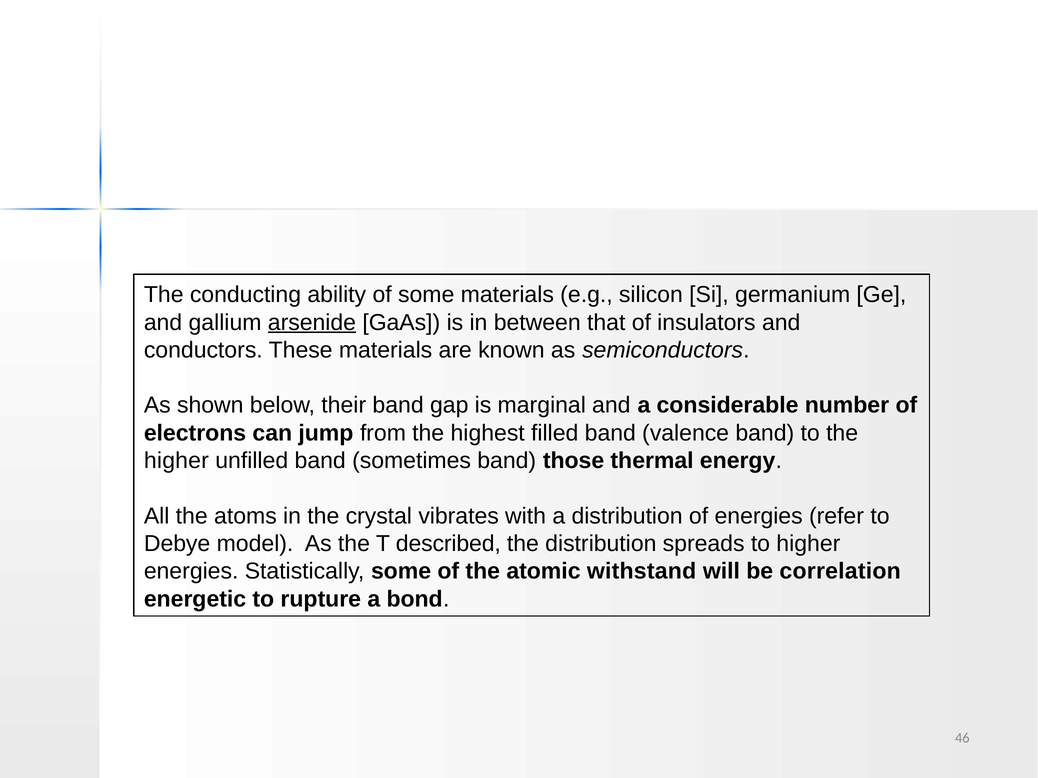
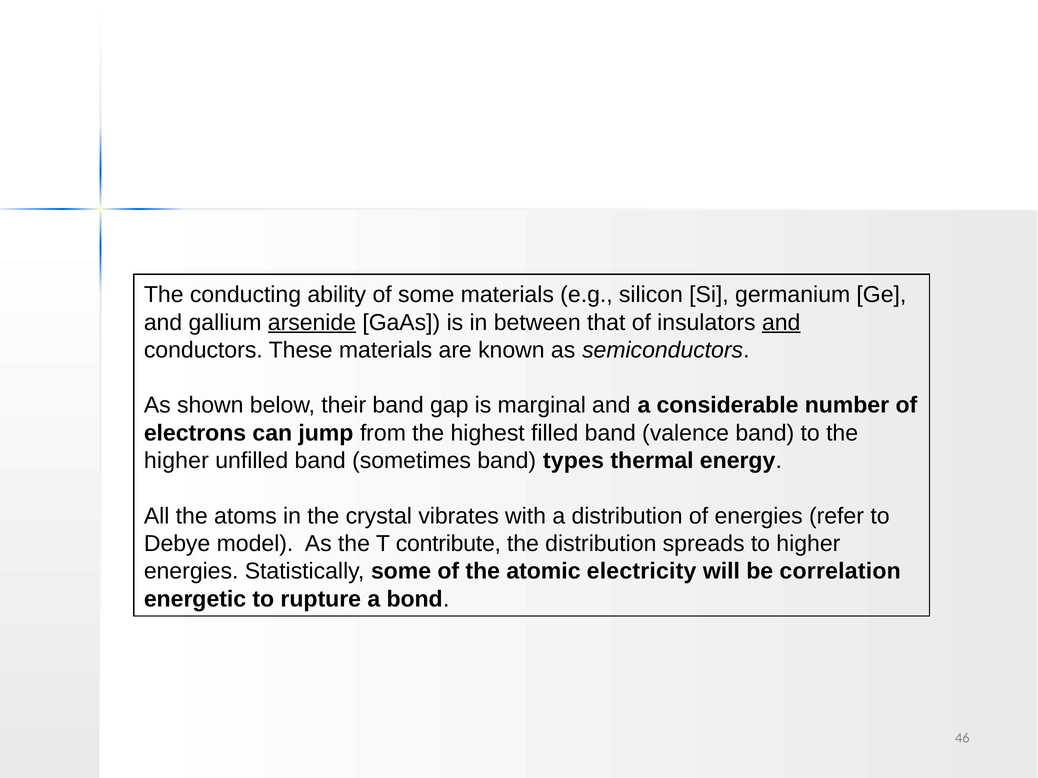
and underline: none -> present (781, 323)
those: those -> types (573, 461)
described: described -> contribute (448, 544)
withstand: withstand -> electricity (642, 572)
